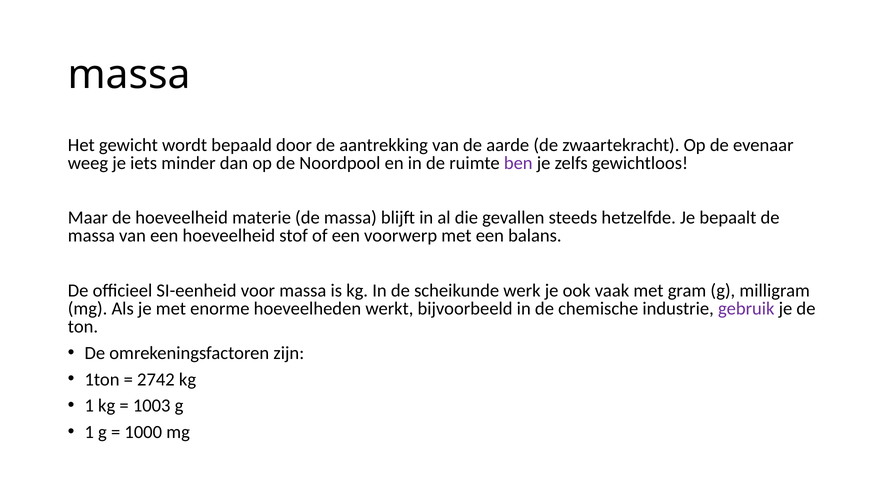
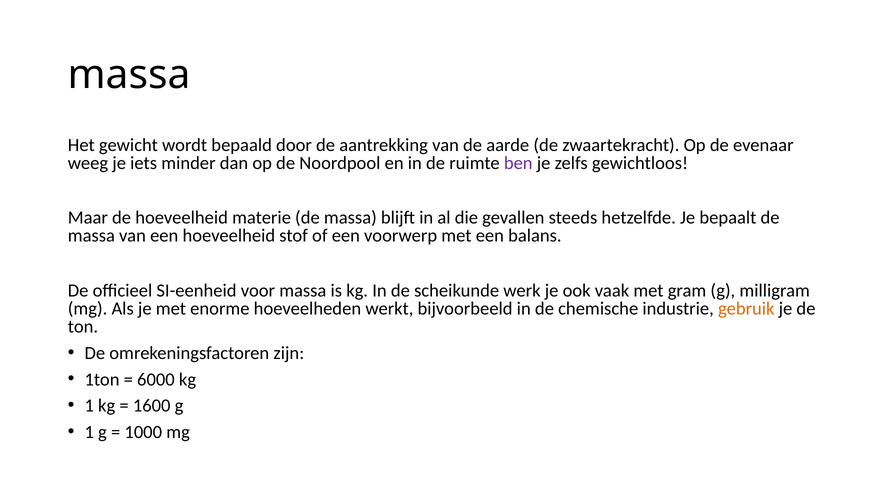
gebruik colour: purple -> orange (746, 308)
2742: 2742 -> 6000 (156, 379)
1003: 1003 -> 1600 (152, 406)
